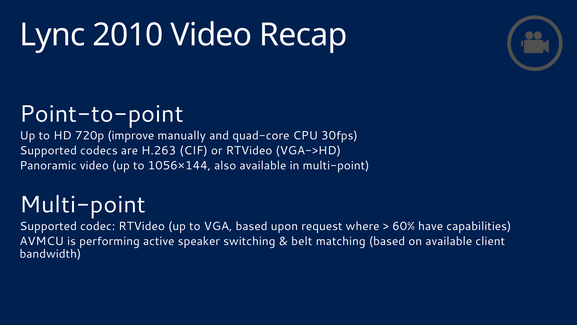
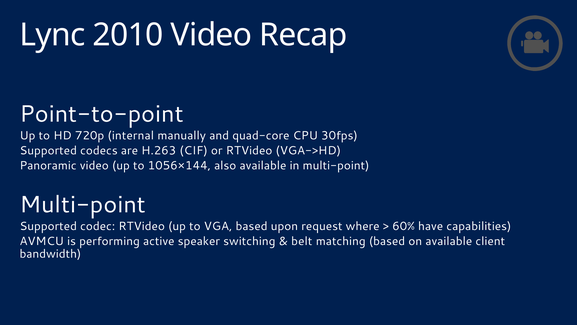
improve: improve -> internal (131, 135)
